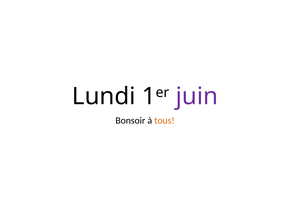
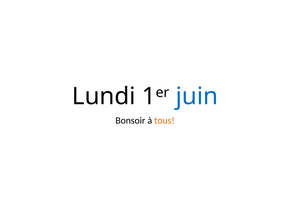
juin colour: purple -> blue (197, 97)
